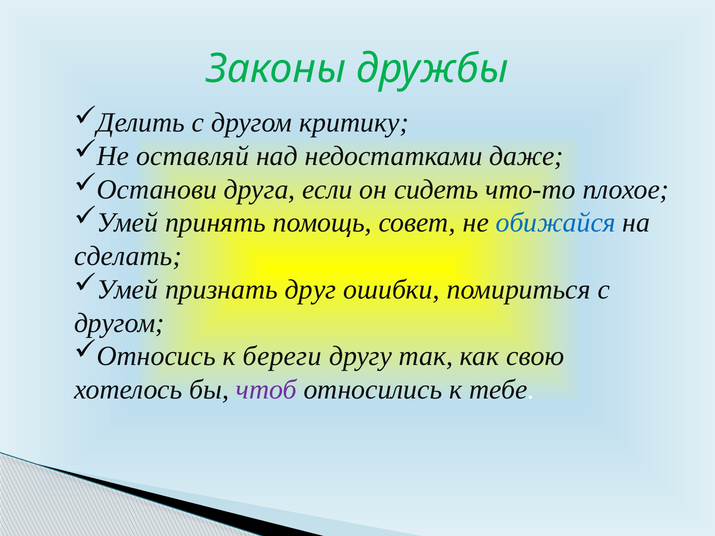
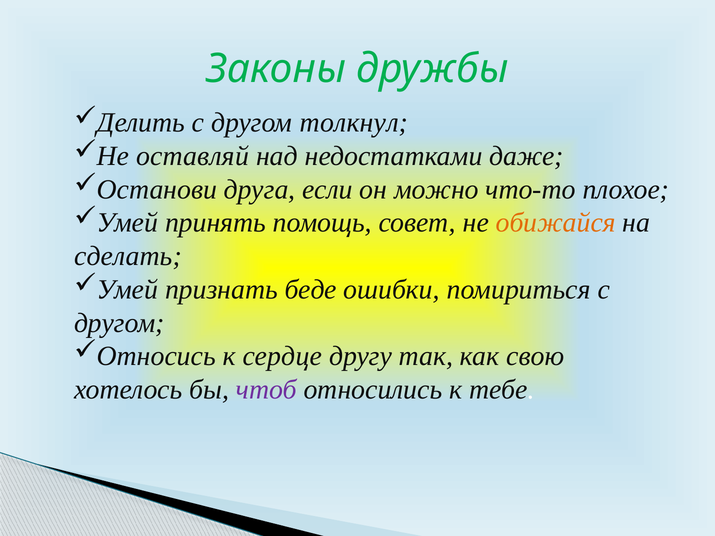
критику: критику -> толкнул (354, 123)
сидеть: сидеть -> можно (436, 189)
обижайся colour: blue -> orange (556, 223)
друг: друг -> беде (311, 290)
береги: береги -> сердце (282, 356)
